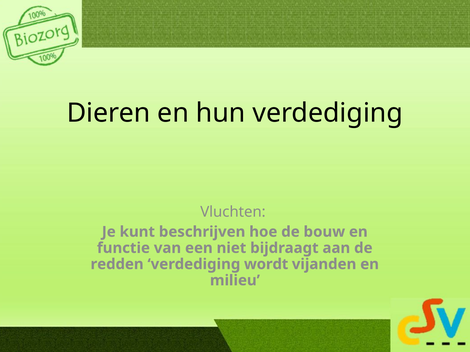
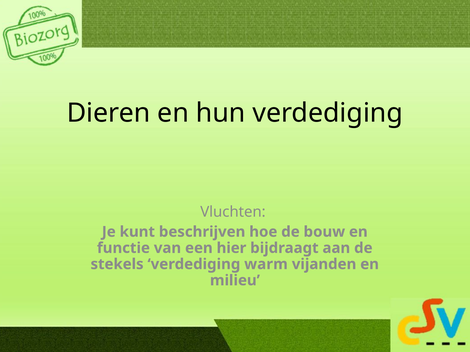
niet: niet -> hier (231, 248)
redden: redden -> stekels (117, 265)
wordt: wordt -> warm (266, 265)
